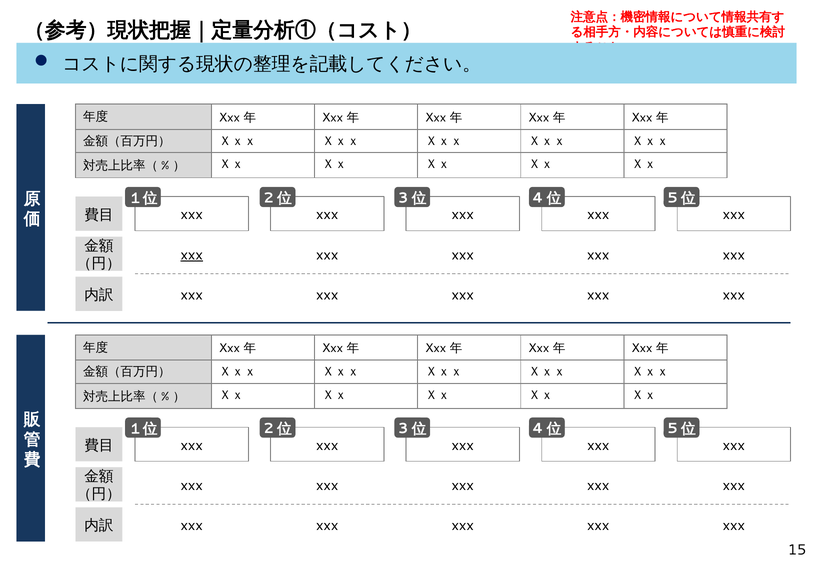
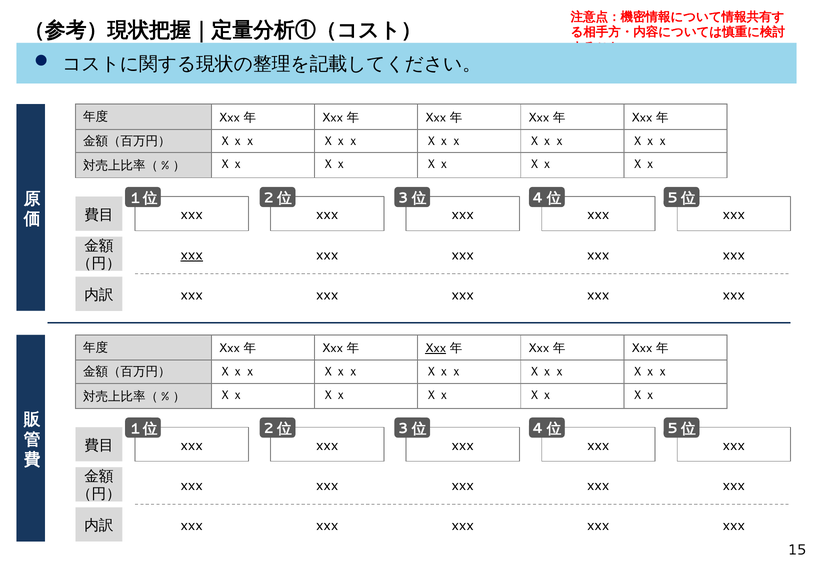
Xxx underline: none -> present (436, 348)
